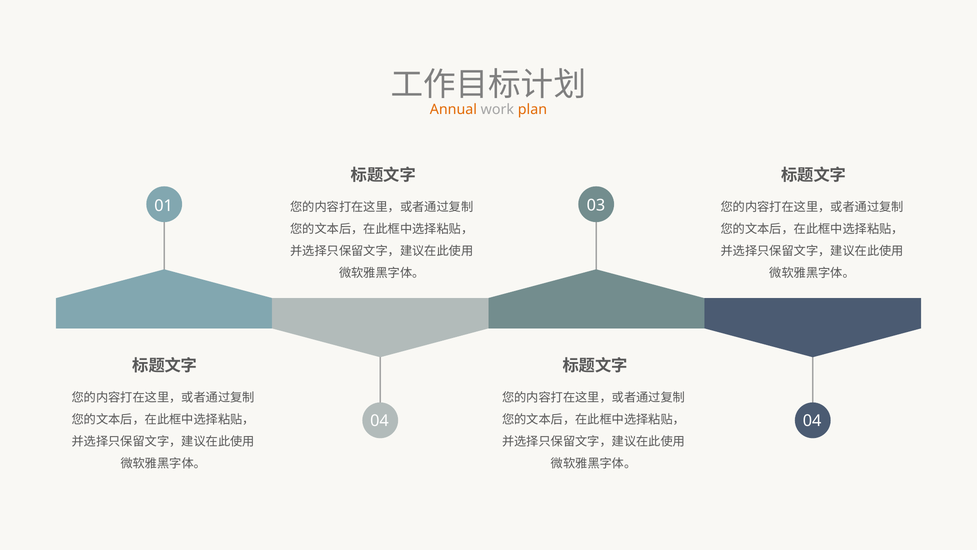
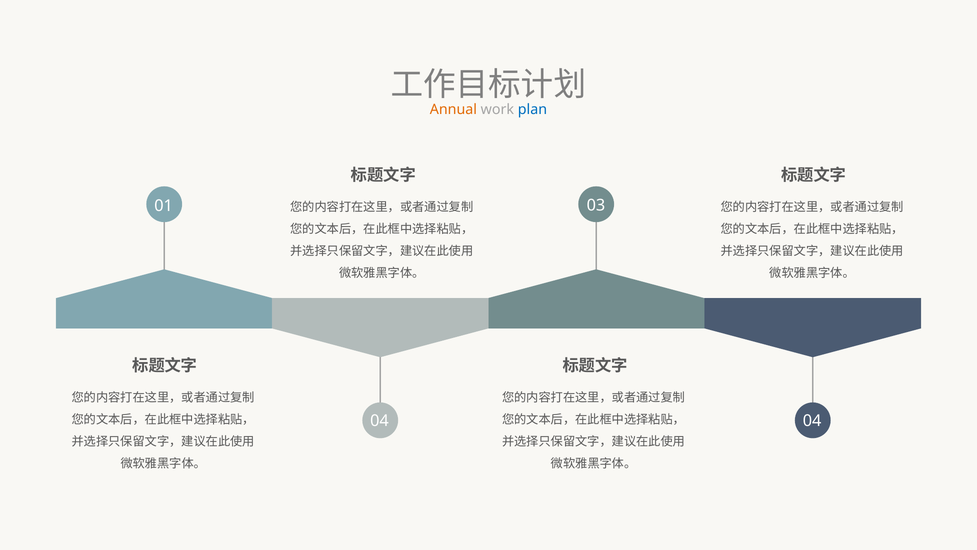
plan colour: orange -> blue (532, 110)
